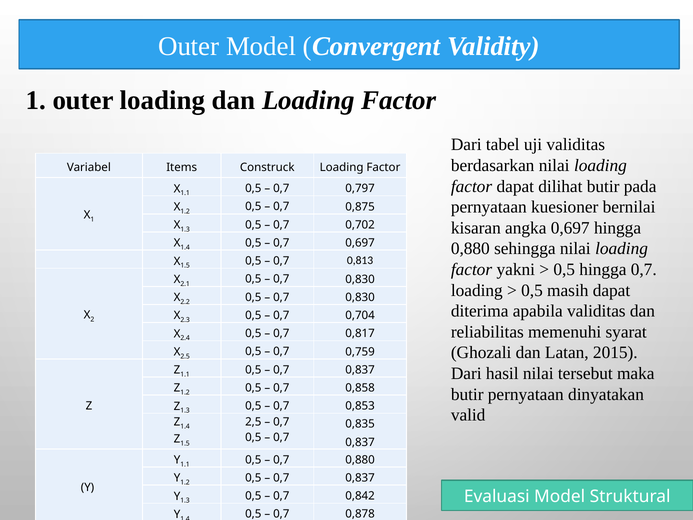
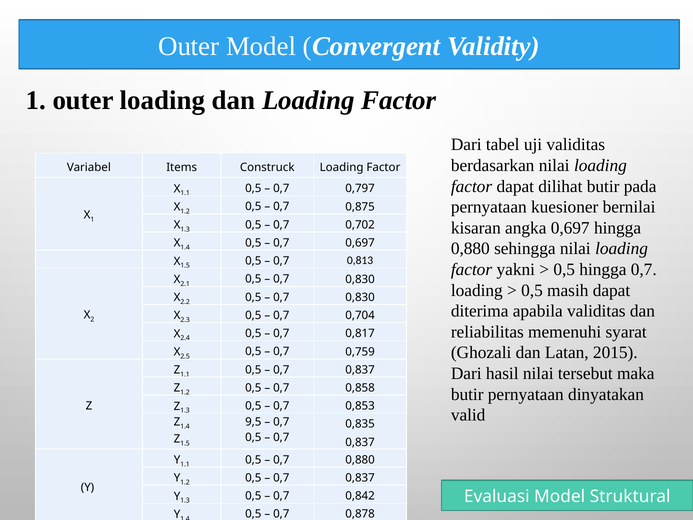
2,5: 2,5 -> 9,5 (253, 422)
